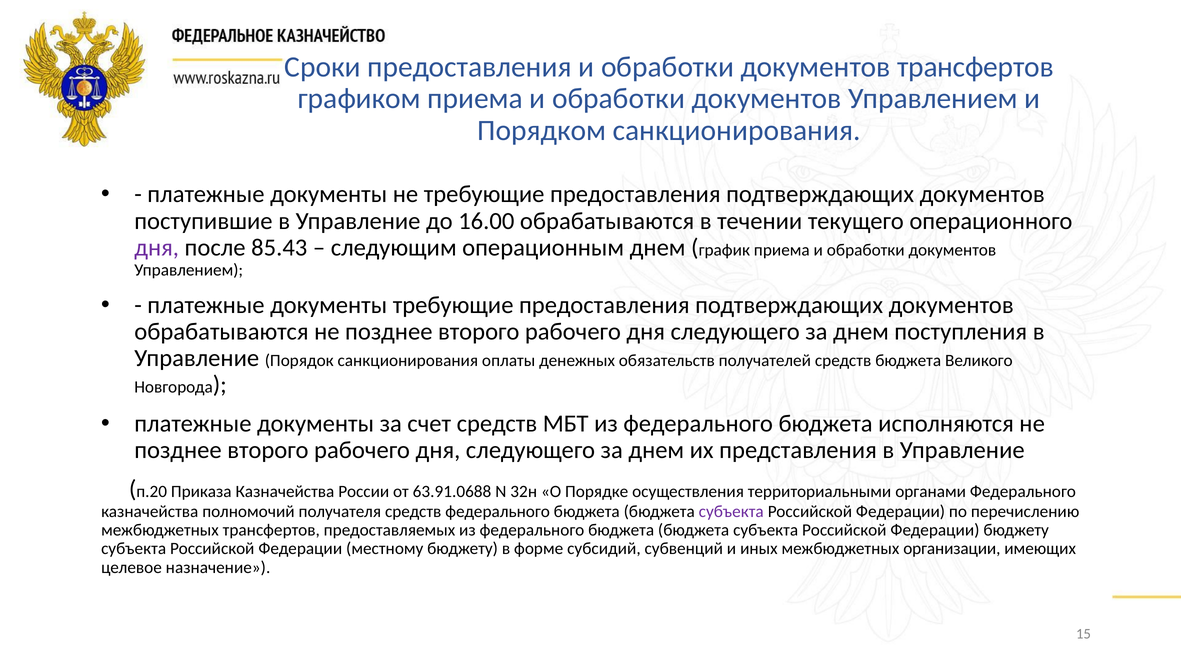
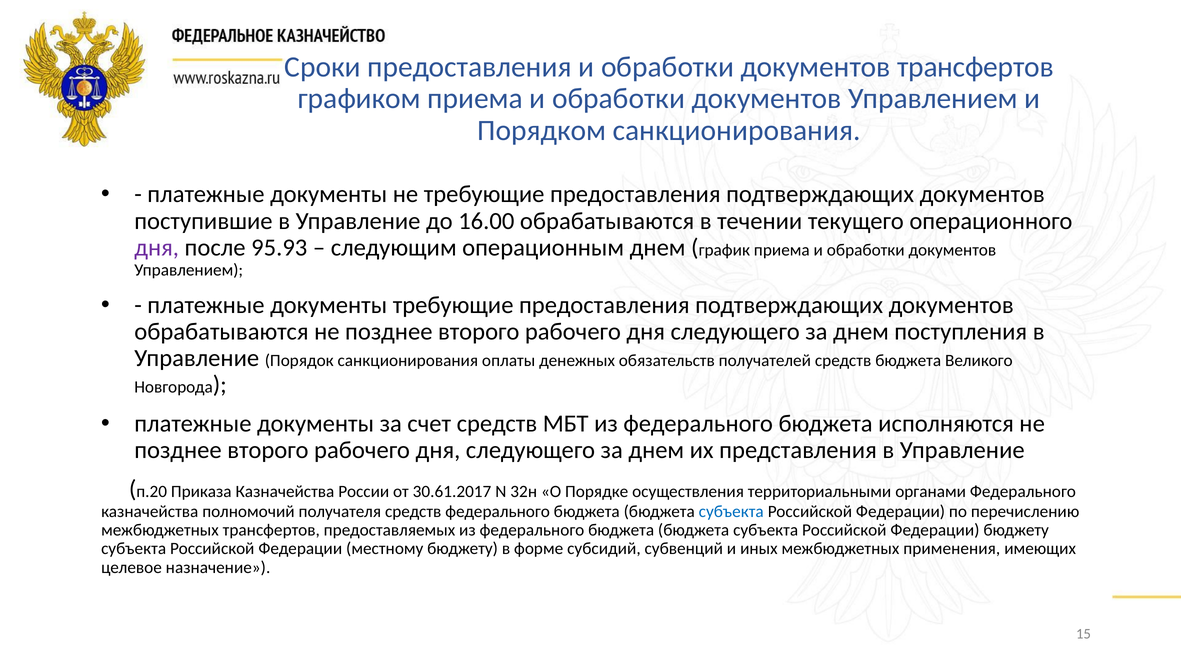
85.43: 85.43 -> 95.93 (279, 248)
63.91.0688: 63.91.0688 -> 30.61.2017 (452, 492)
субъекта colour: purple -> blue (731, 512)
организации: организации -> применения (952, 549)
